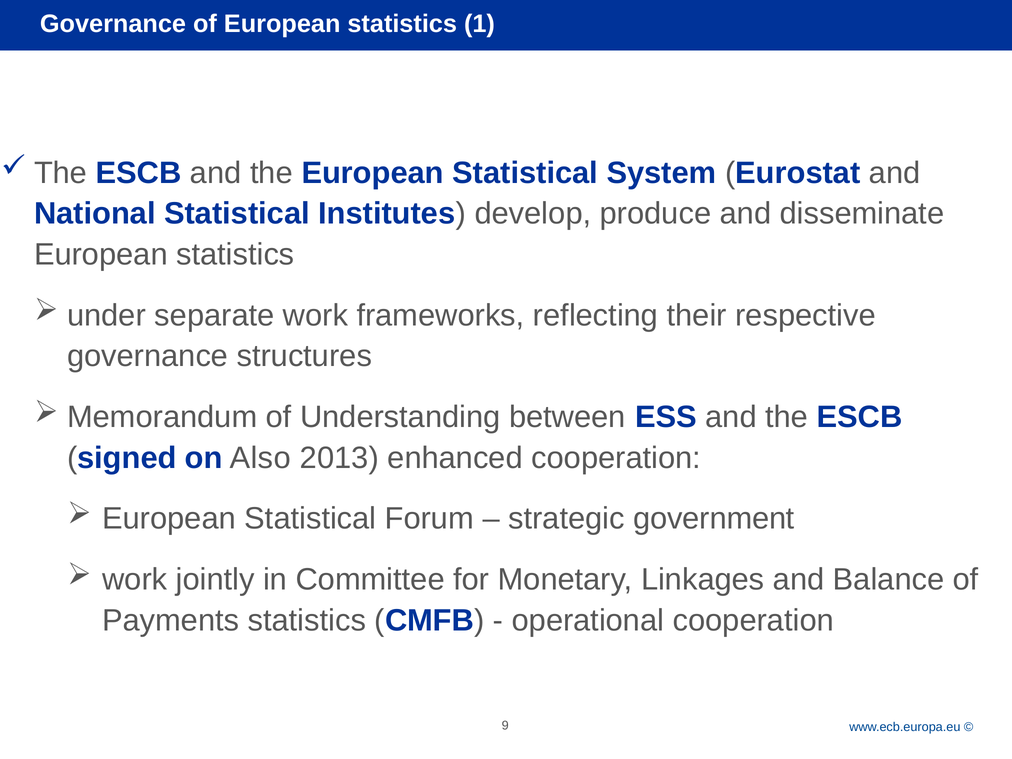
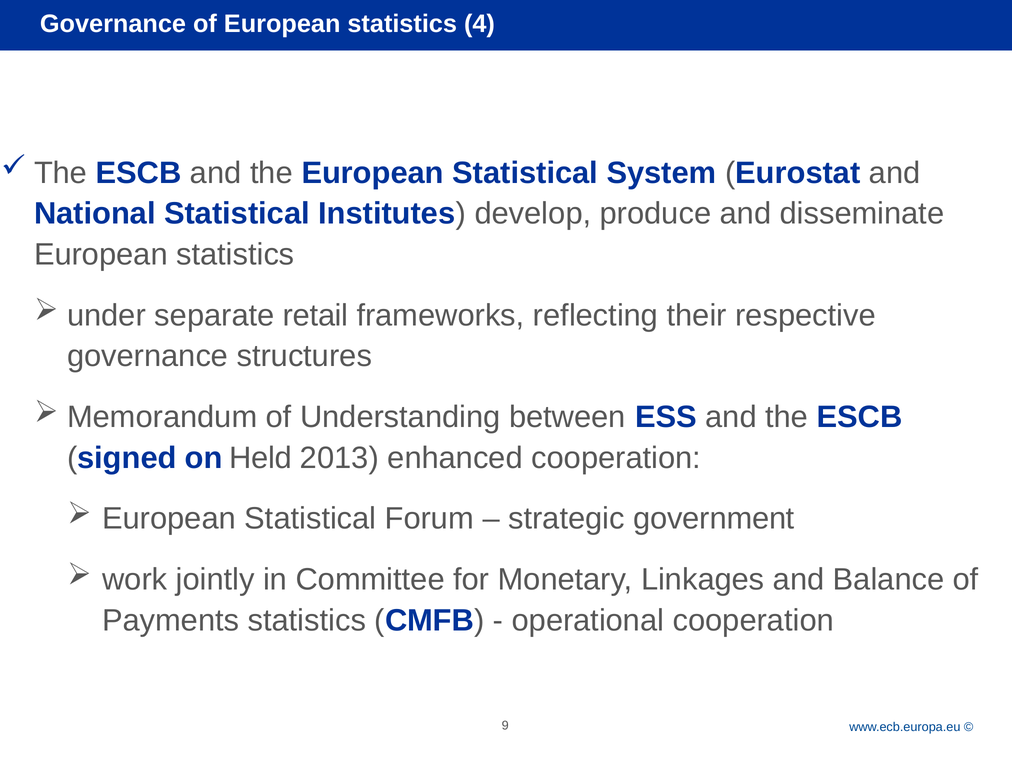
1: 1 -> 4 (479, 24)
separate work: work -> retail (316, 315)
Also: Also -> Held (261, 458)
